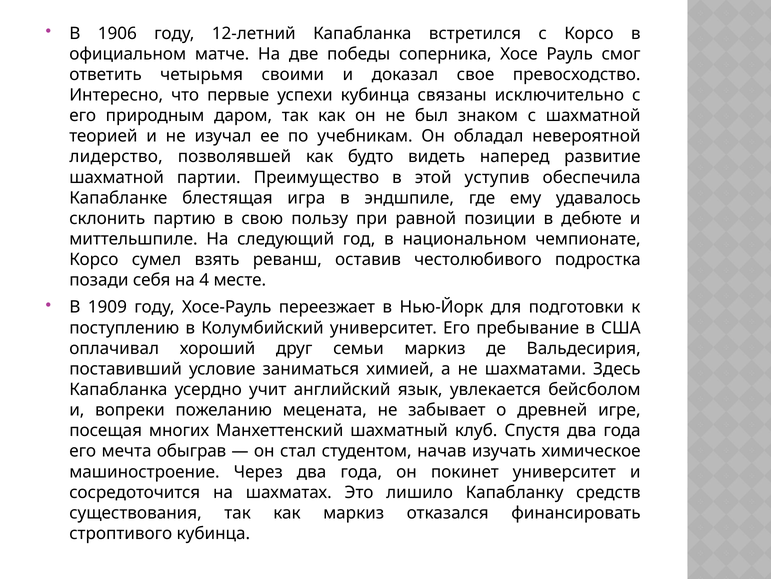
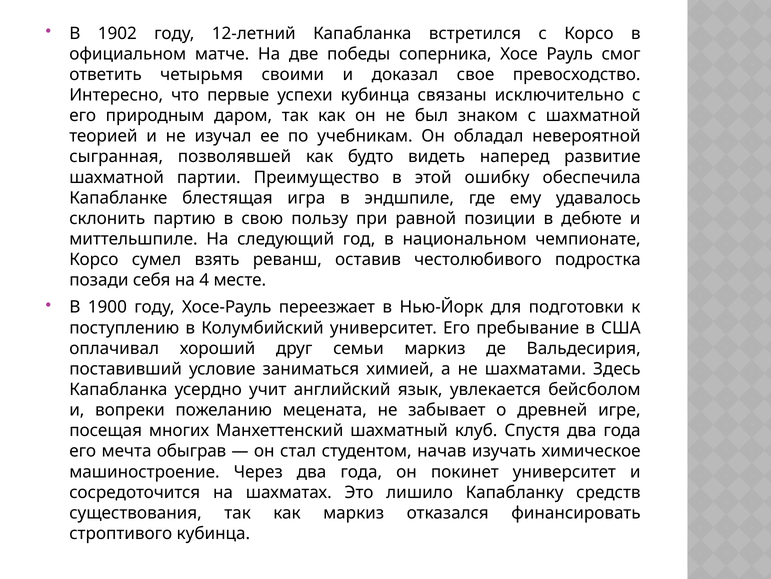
1906: 1906 -> 1902 (117, 33)
лидерство: лидерство -> сыгранная (116, 157)
уступив: уступив -> ошибку (497, 177)
1909: 1909 -> 1900 (107, 307)
